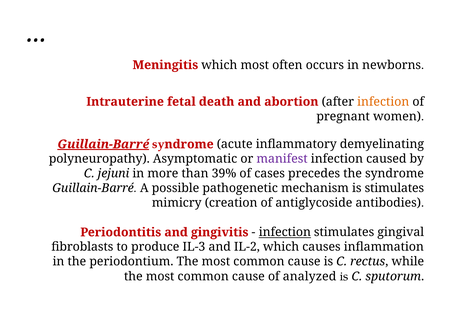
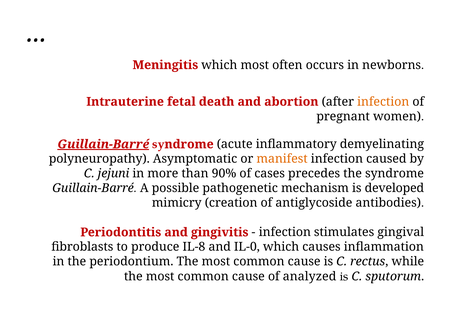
manifest colour: purple -> orange (282, 159)
39%: 39% -> 90% (224, 174)
is stimulates: stimulates -> developed (394, 188)
infection underline: present -> none (285, 233)
IL-3: IL-3 -> IL-8 (194, 247)
IL-2: IL-2 -> IL-0 (247, 247)
